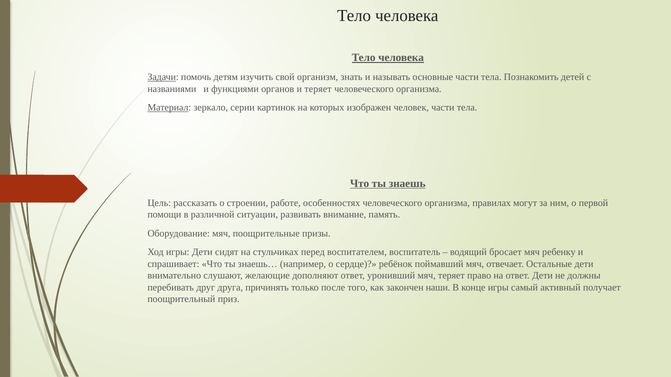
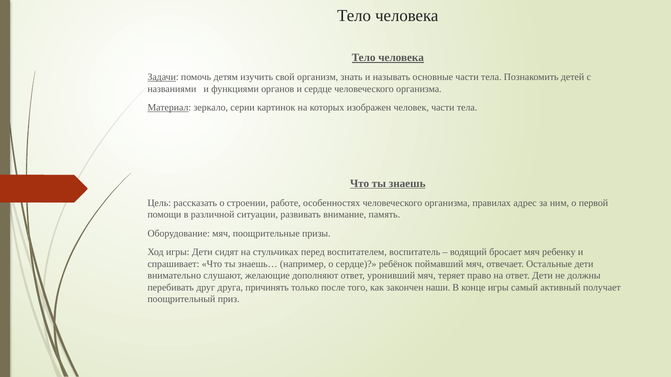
и теряет: теряет -> сердце (318, 89)
могут: могут -> адрес (525, 203)
